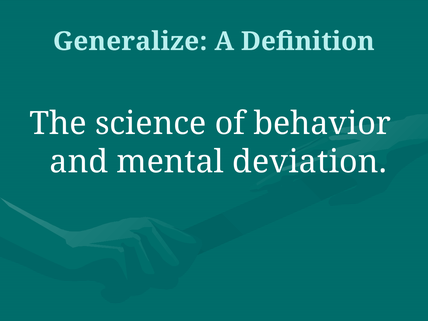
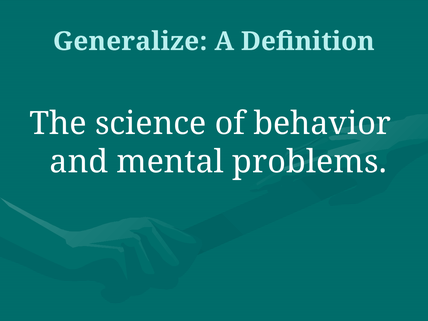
deviation: deviation -> problems (310, 162)
